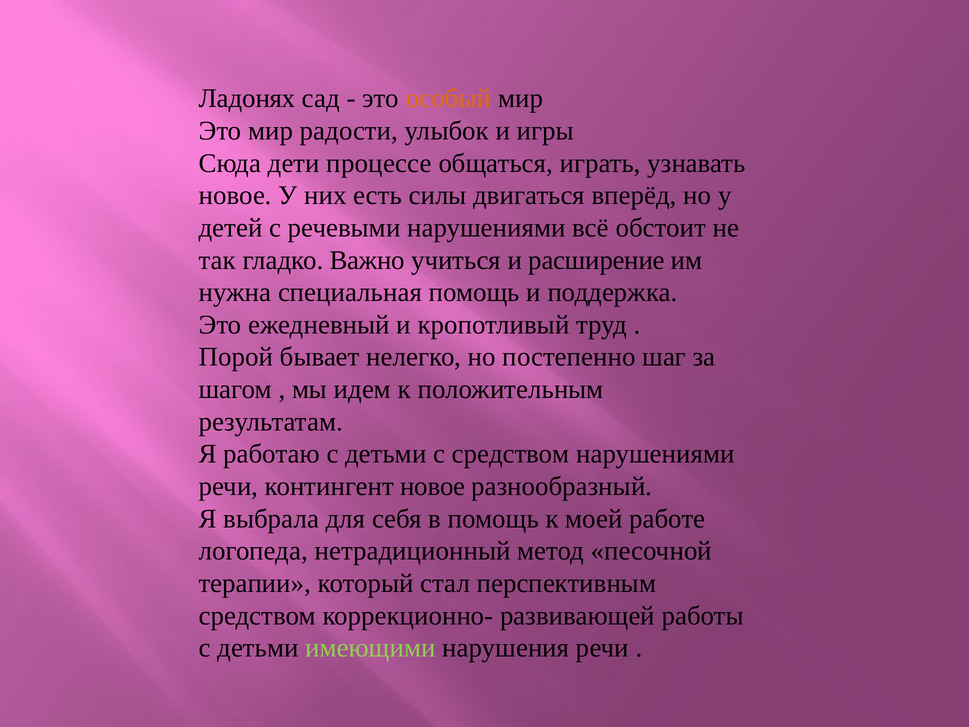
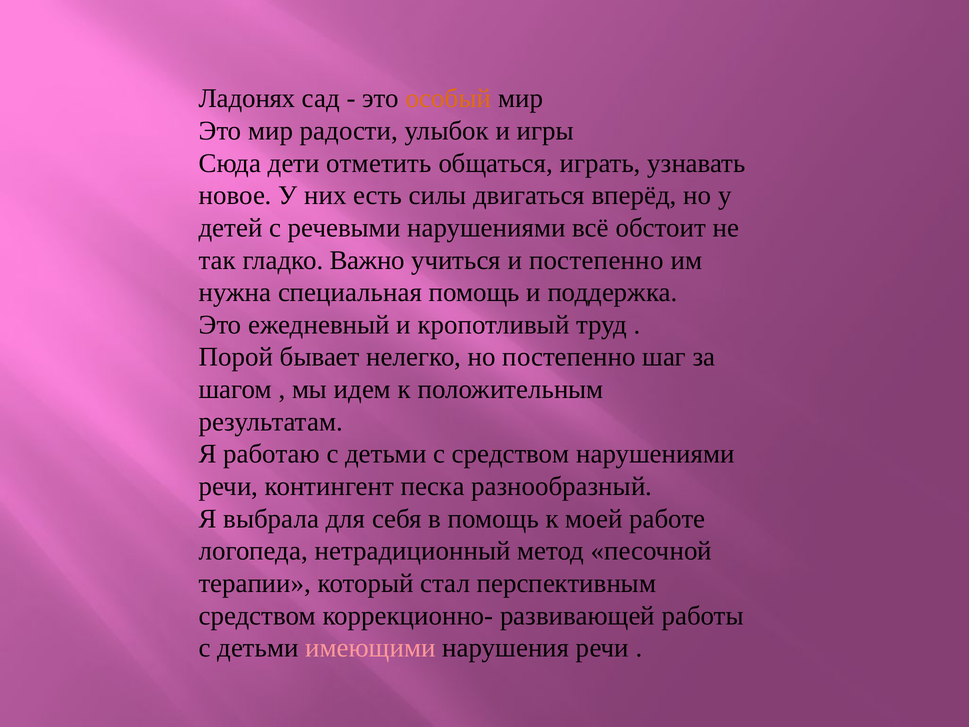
процессе: процессе -> отметить (379, 163)
и расширение: расширение -> постепенно (596, 260)
контингент новое: новое -> песка (433, 486)
имеющими colour: light green -> pink (370, 648)
